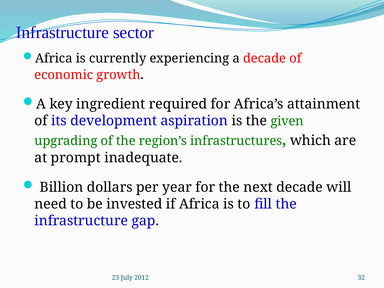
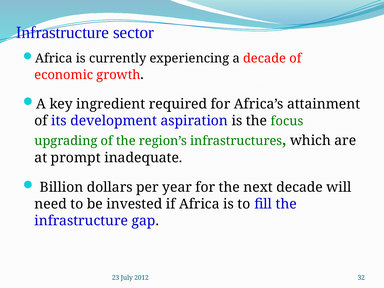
given: given -> focus (287, 121)
